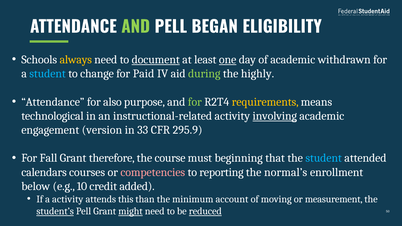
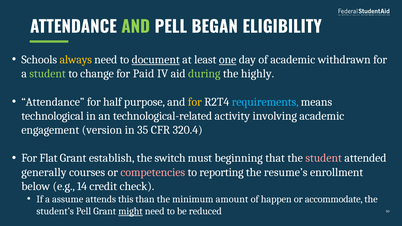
student colour: light blue -> light green (48, 74)
also: also -> half (112, 102)
for colour: light green -> yellow (195, 102)
requirements colour: yellow -> light blue (265, 102)
instructional-related: instructional-related -> technological-related (163, 116)
involving underline: present -> none (275, 116)
33: 33 -> 35 (143, 130)
295.9: 295.9 -> 320.4 (188, 130)
Fall: Fall -> Flat (48, 158)
therefore: therefore -> establish (112, 158)
course: course -> switch (170, 158)
student colour: light blue -> pink (324, 158)
calendars: calendars -> generally (44, 172)
normal’s: normal’s -> resume’s (286, 172)
10: 10 -> 14 (82, 186)
added: added -> check (137, 186)
a activity: activity -> assume (68, 199)
account: account -> amount (232, 199)
moving: moving -> happen (276, 199)
measurement: measurement -> accommodate (334, 199)
student’s underline: present -> none (55, 211)
reduced underline: present -> none (205, 211)
